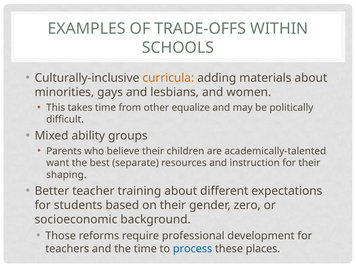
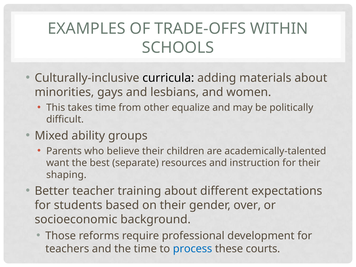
curricula colour: orange -> black (168, 78)
zero: zero -> over (247, 205)
places: places -> courts (263, 249)
